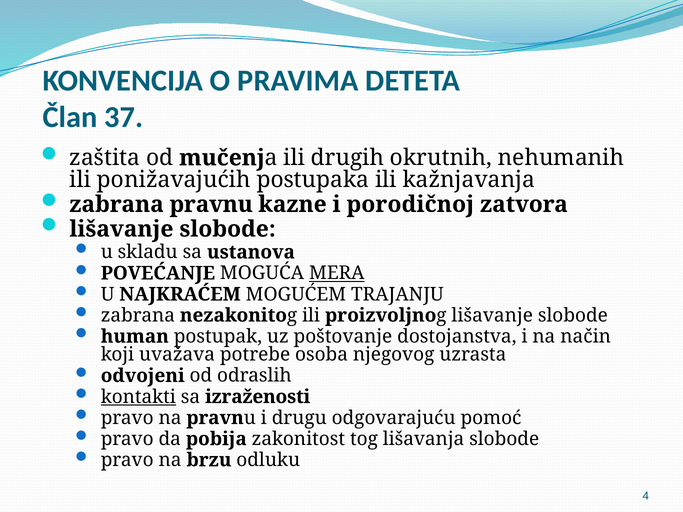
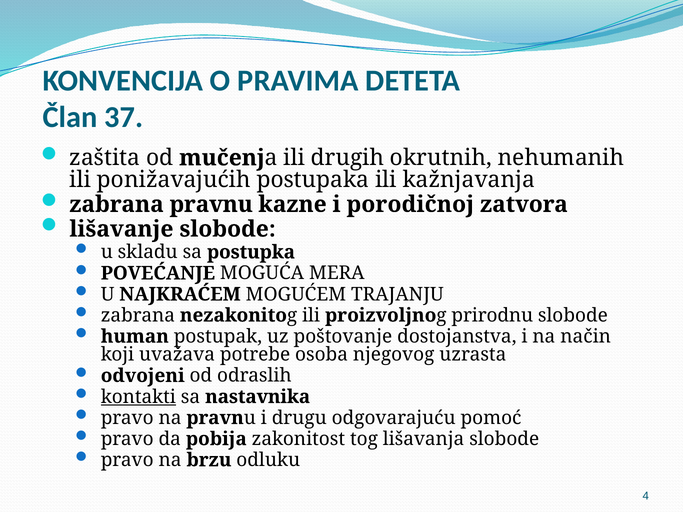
ustanova: ustanova -> postupka (251, 252)
MERA underline: present -> none (337, 273)
proizvoljnog lišavanje: lišavanje -> prirodnu (492, 315)
izraženosti: izraženosti -> nastavnika (258, 397)
